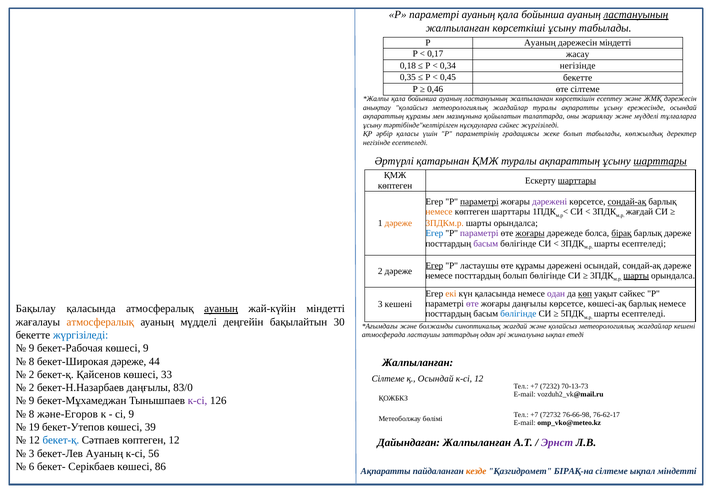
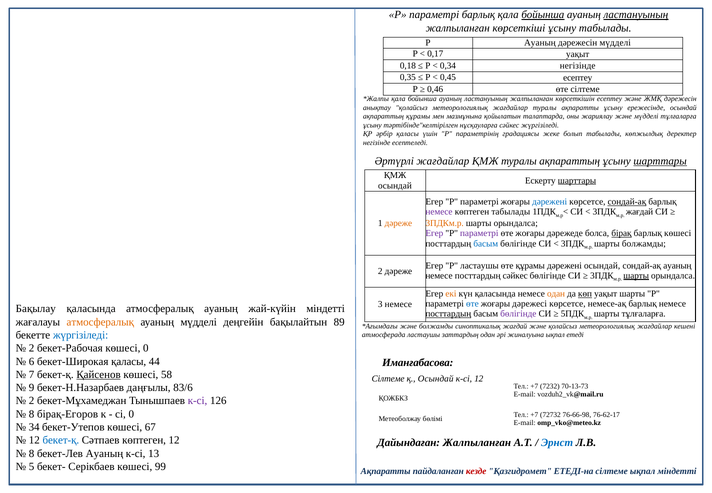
параметрі ауаның: ауаның -> барлық (478, 15)
бойынша underline: none -> present (543, 15)
дәрежесін міндетті: міндетті -> мүдделі (615, 43)
0,17 жасау: жасау -> уақыт (578, 54)
0,45 бекетте: бекетте -> есептеу (578, 78)
Әртүрлі қатарынан: қатарынан -> жағдайлар (443, 161)
көптеген: көптеген -> осындай (395, 186)
параметрі underline: present -> none (479, 202)
дәрежені colour: purple -> blue (550, 202)
немесе colour: orange -> purple (439, 212)
көптеген шарттары: шарттары -> табылады (511, 212)
Егер colour: blue -> purple (434, 233)
жоғары underline: present -> none (530, 233)
барлық дәреже: дәреже -> көшесі (678, 233)
басым colour: purple -> blue (486, 243)
есептеледі: есептеледі -> болжамды (644, 243)
Егер underline: present -> none (434, 265)
сондай-ақ дәреже: дәреже -> ауаның (677, 265)
посттардың болып: болып -> сәйкес (515, 276)
одан colour: purple -> orange (556, 294)
уақыт сәйкес: сәйкес -> шарты (632, 294)
өте colour: purple -> blue (472, 304)
жоғары даңғылы: даңғылы -> дәрежесі (530, 304)
көшесі-ақ: көшесі-ақ -> немесе-ақ (607, 304)
3 кешені: кешені -> немесе (398, 304)
ауаның underline: present -> none (221, 309)
посттардың underline: none -> present (448, 314)
бөлігінде colour: blue -> purple (518, 314)
есептеледі: есептеледі -> тұлғаларға (644, 314)
30: 30 -> 89 (339, 322)
9: 9 -> 2 (32, 348)
көшесі 9: 9 -> 0 (146, 348)
8: 8 -> 6 (32, 361)
бекет-Широкая дәреже: дәреже -> қаласы (129, 361)
Жалпыланған: Жалпыланған -> Иманғабасова (418, 363)
2: 2 -> 7 (32, 374)
Қайсенов underline: none -> present (99, 374)
33: 33 -> 58 (167, 374)
2: 2 -> 9 (32, 388)
83/0: 83/0 -> 83/6 (183, 388)
9: 9 -> 2 (32, 401)
және-Егоров: және-Егоров -> бірақ-Егоров (68, 414)
сі 9: 9 -> 0 (131, 414)
19: 19 -> 34 (34, 427)
39: 39 -> 67 (150, 427)
Эрнст colour: purple -> blue (557, 443)
3: 3 -> 8 (32, 453)
56: 56 -> 13 (154, 453)
6: 6 -> 5 (32, 466)
86: 86 -> 99 (160, 466)
кезде colour: orange -> red (476, 471)
БІРАҚ-на: БІРАҚ-на -> ЕТЕДІ-на (574, 471)
